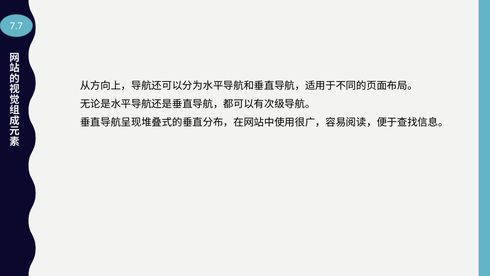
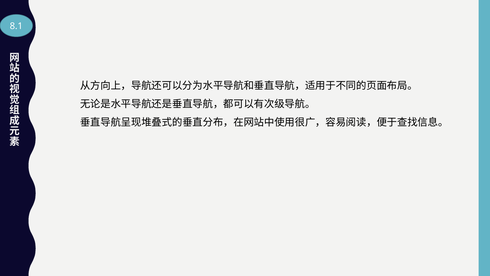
7.7: 7.7 -> 8.1 (16, 26)
